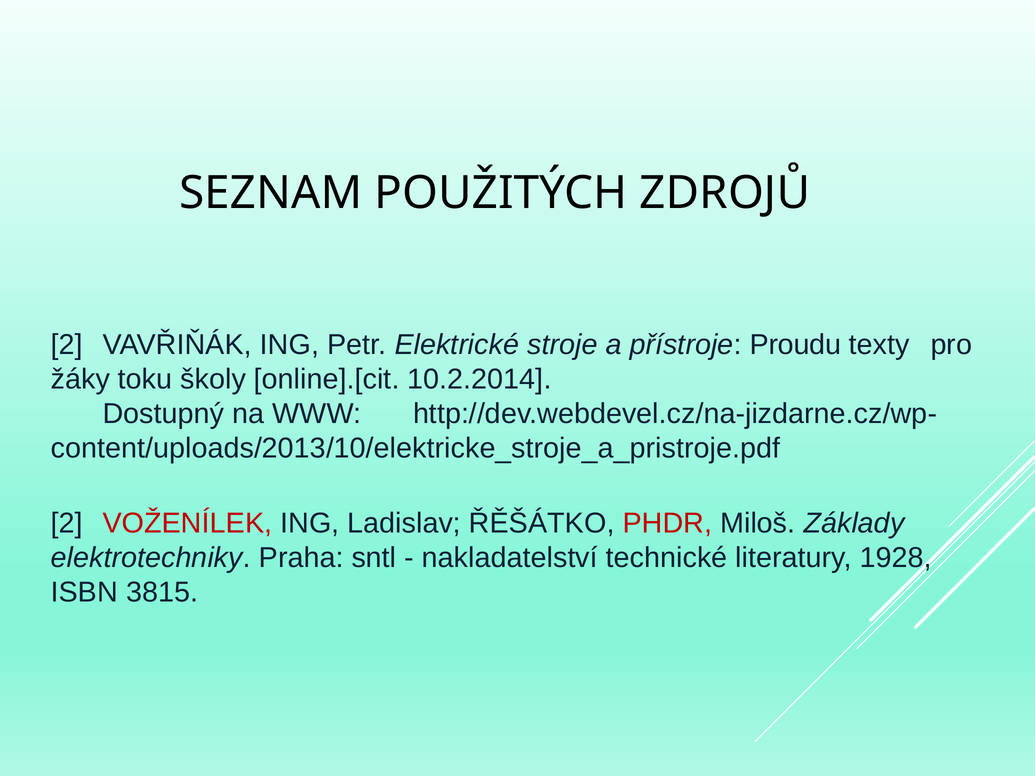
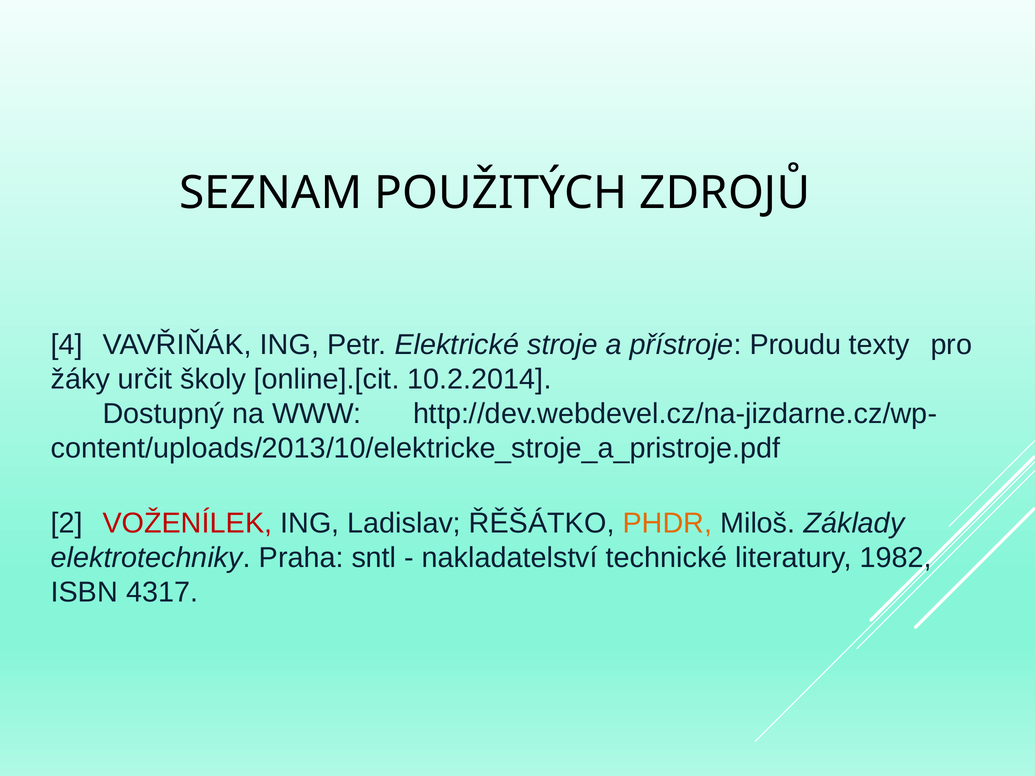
2: 2 -> 4 (67, 345)
toku: toku -> určit (145, 379)
PHDR colour: red -> orange (667, 523)
1928: 1928 -> 1982 (896, 558)
3815: 3815 -> 4317 (162, 593)
